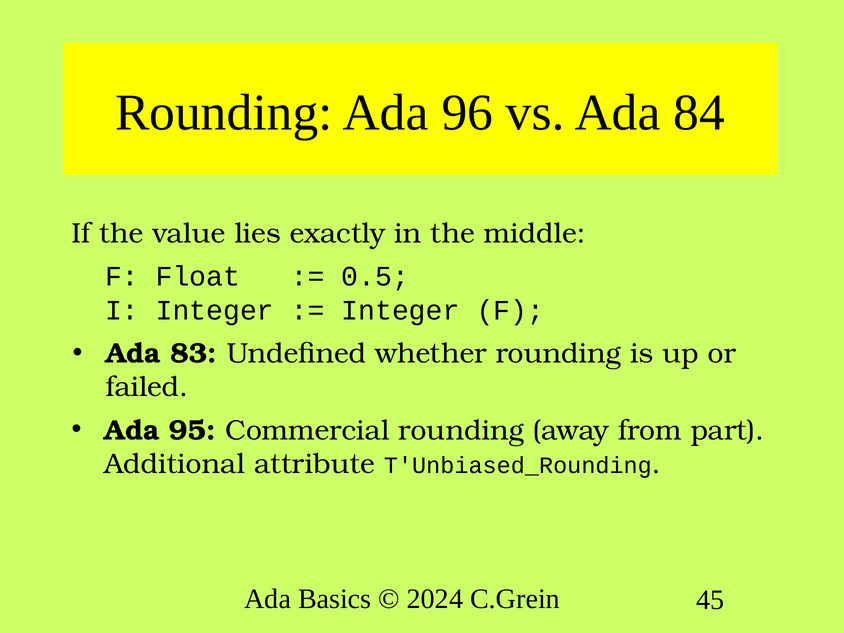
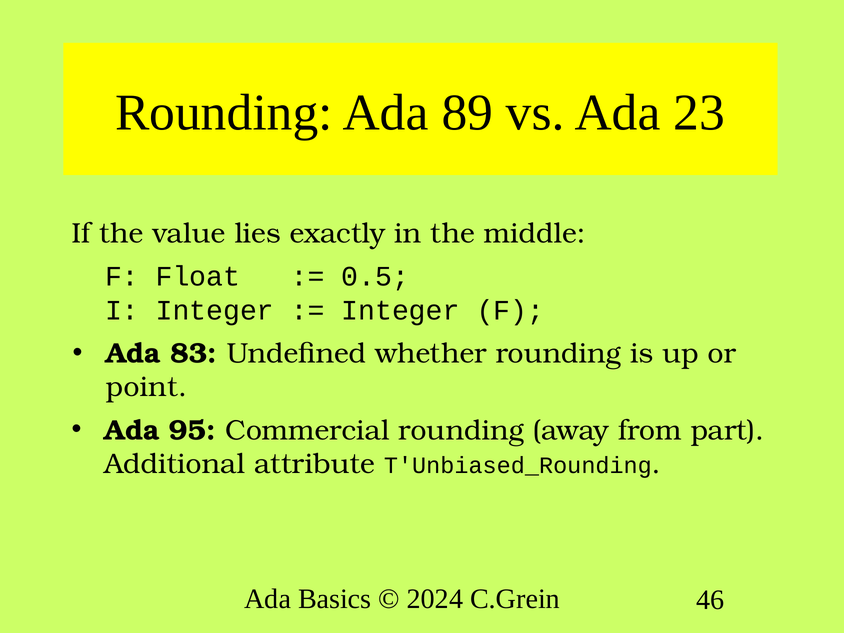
96: 96 -> 89 (467, 113)
84: 84 -> 23 (699, 113)
failed: failed -> point (147, 387)
45: 45 -> 46 (710, 600)
